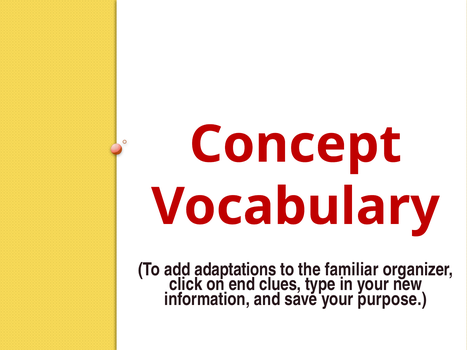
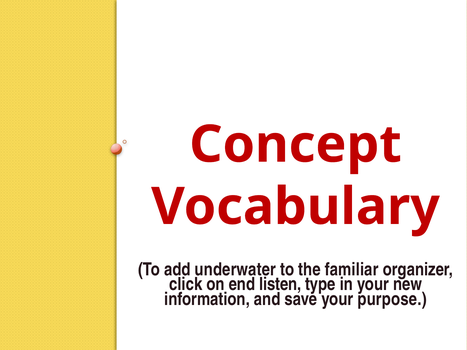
adaptations: adaptations -> underwater (235, 270)
clues: clues -> listen (280, 284)
